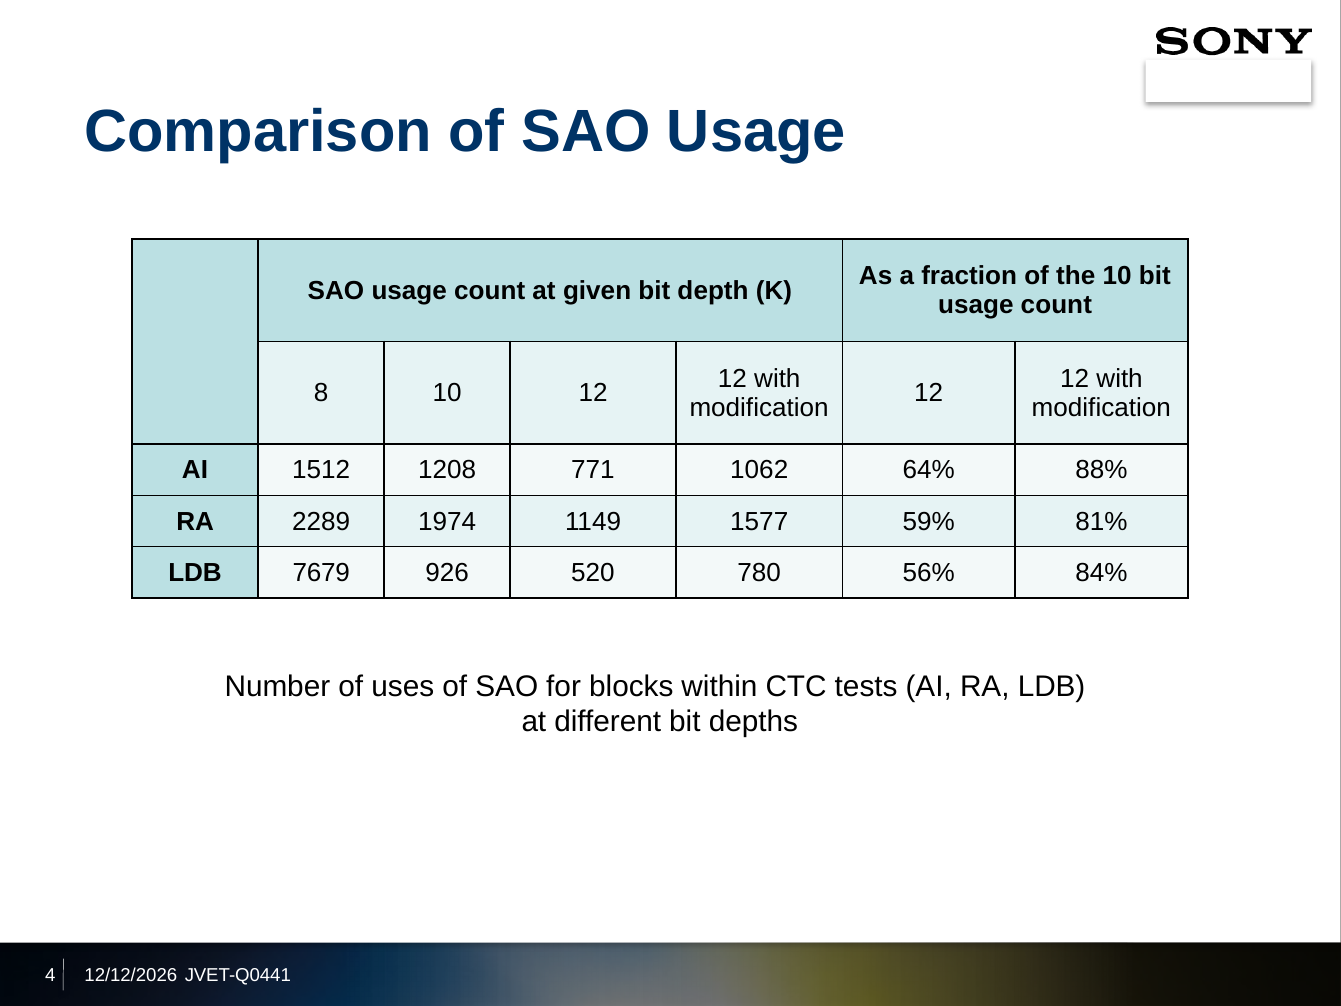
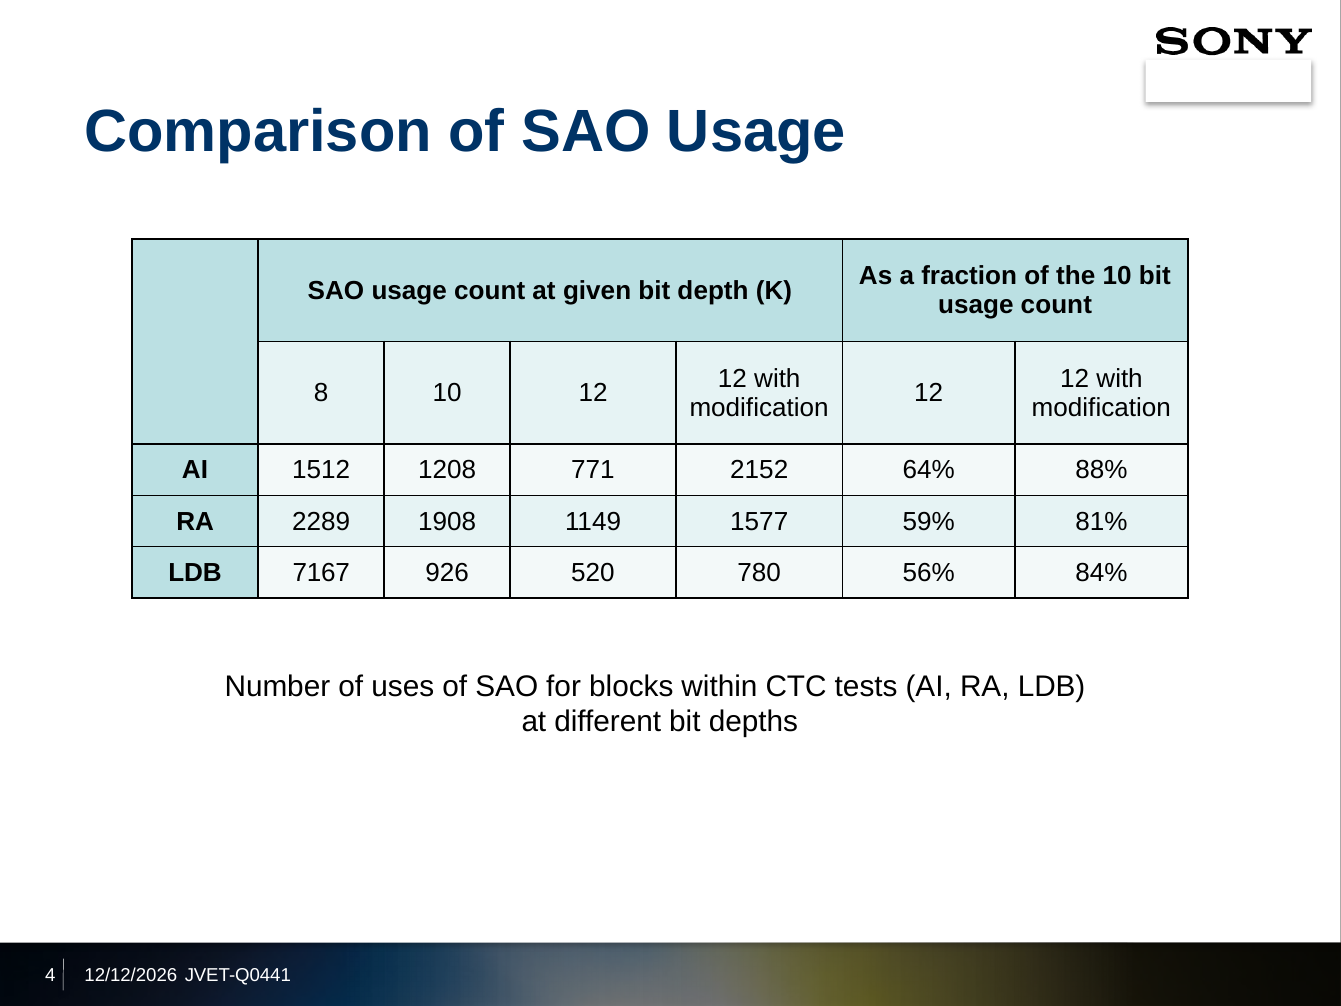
1062: 1062 -> 2152 (759, 470)
1974: 1974 -> 1908 (447, 521)
7679: 7679 -> 7167 (321, 573)
